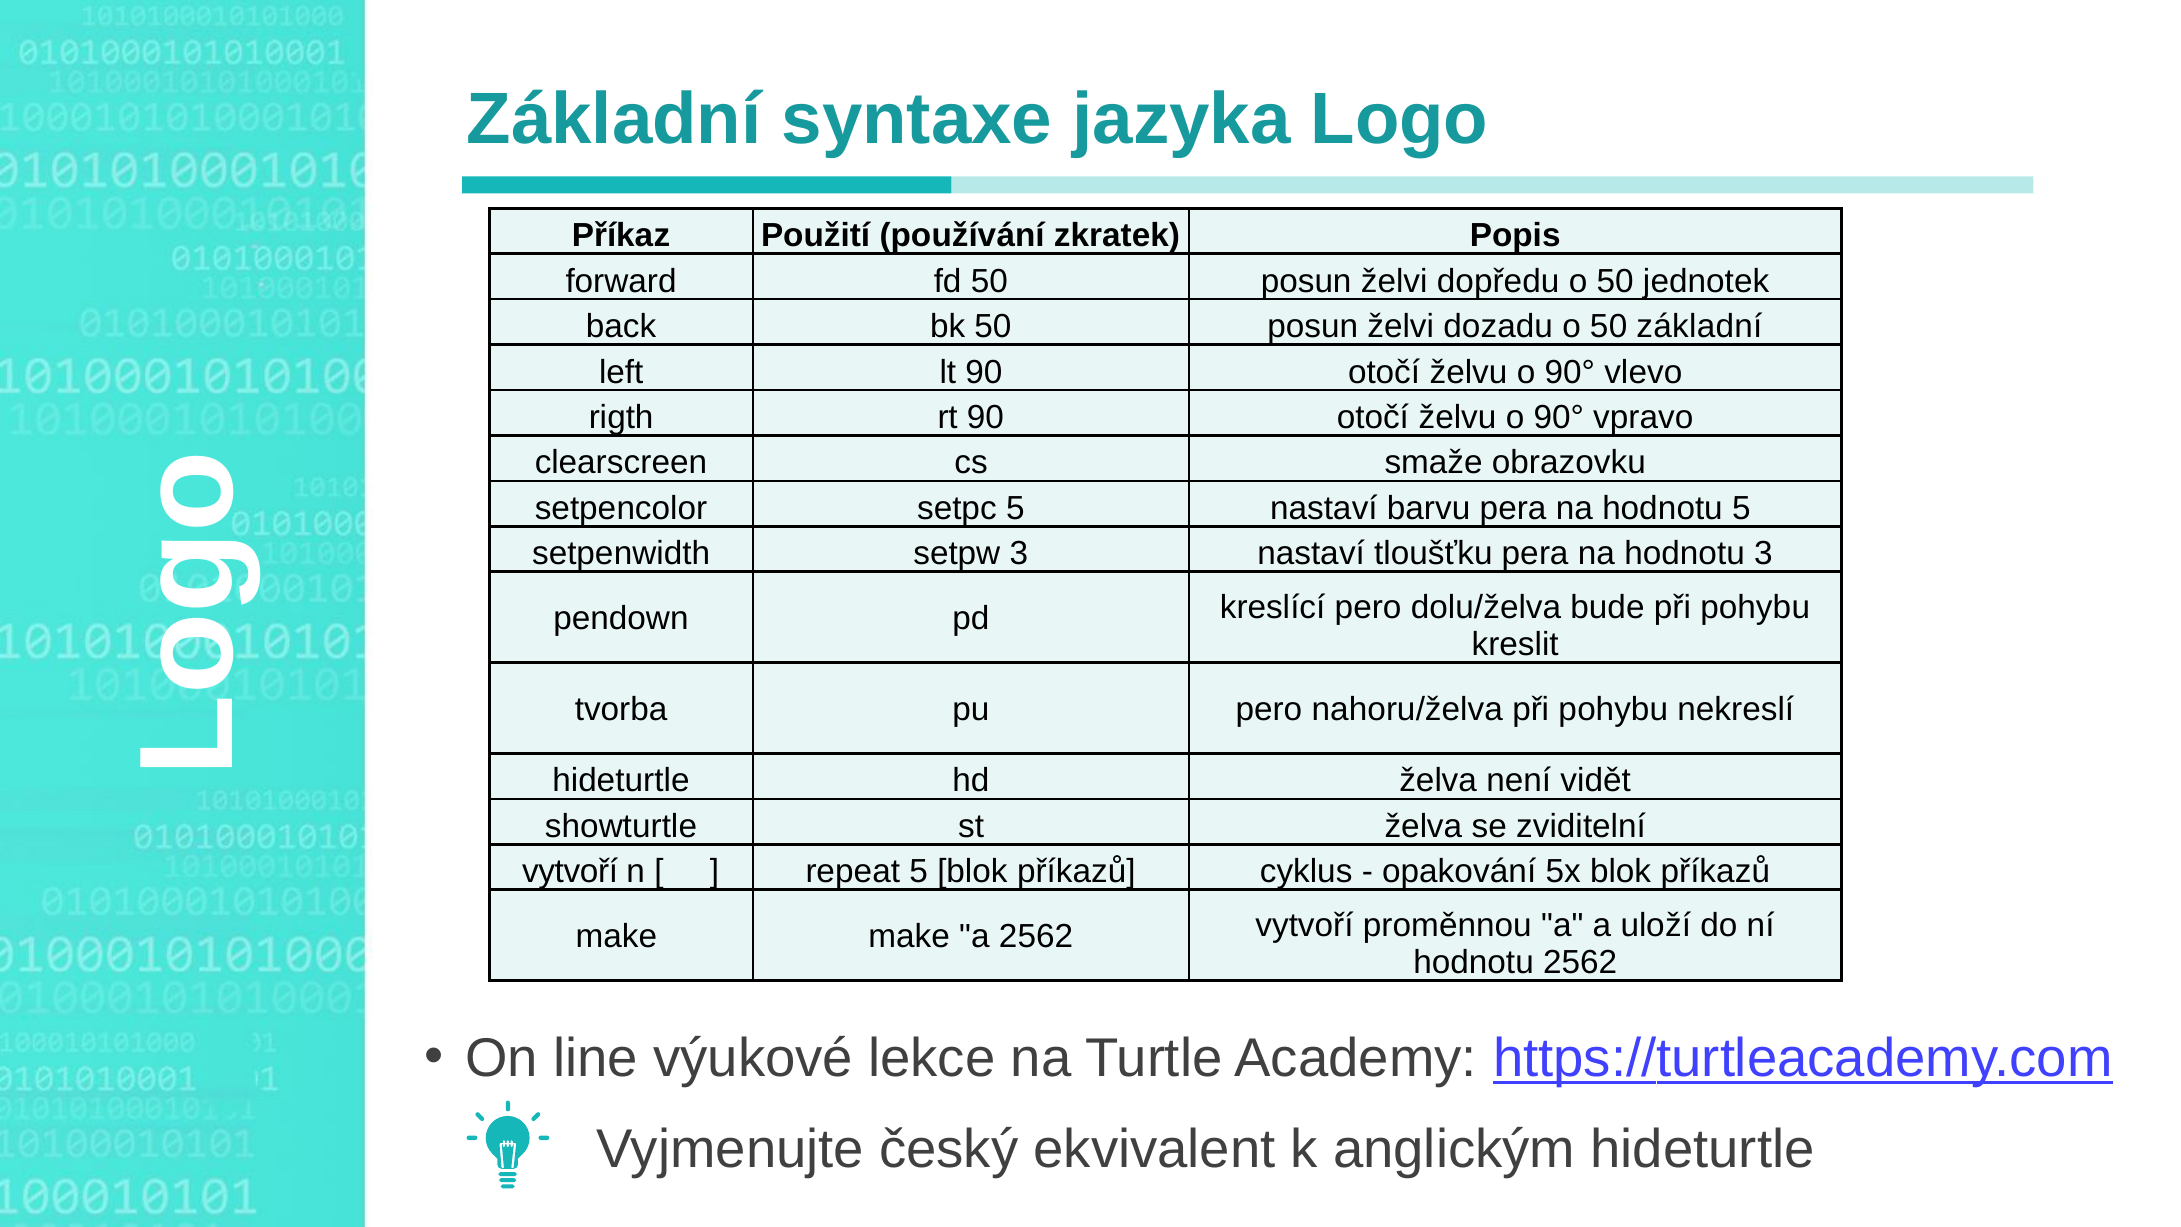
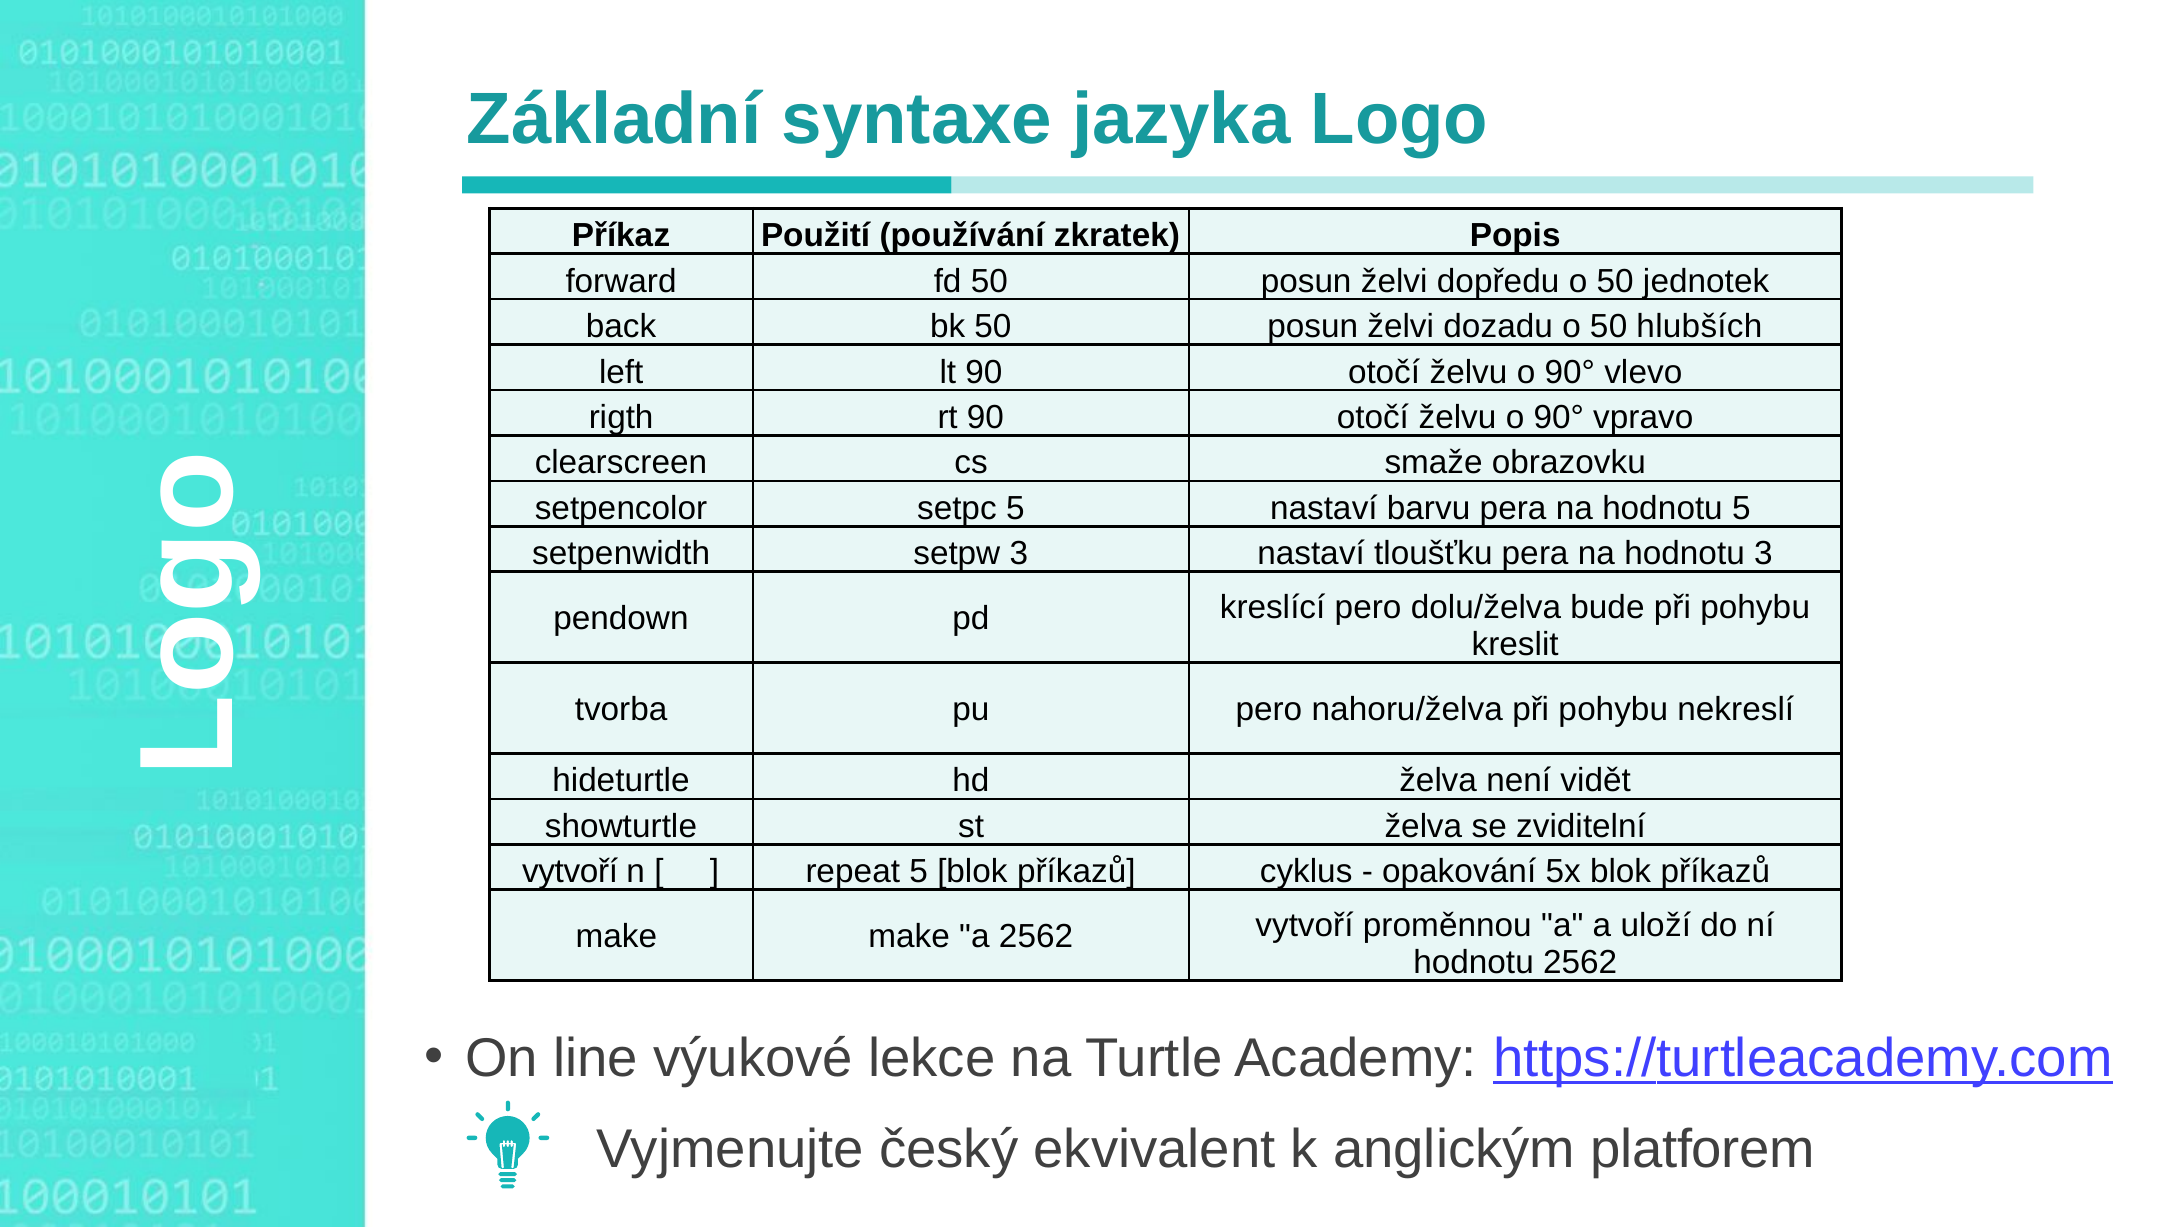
50 základní: základní -> hlubších (1699, 327)
anglickým hideturtle: hideturtle -> platforem (1703, 1149)
